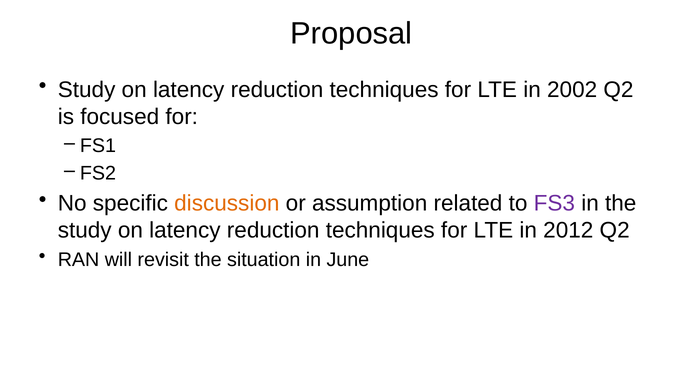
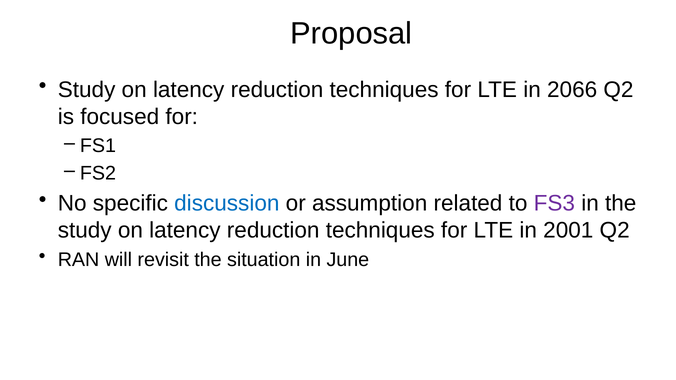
2002: 2002 -> 2066 (572, 90)
discussion colour: orange -> blue (227, 203)
2012: 2012 -> 2001 (568, 230)
